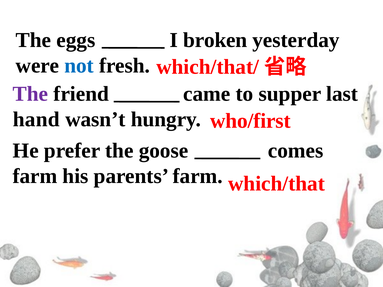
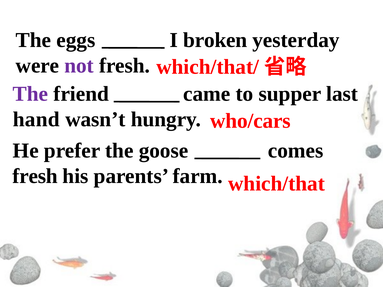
not colour: blue -> purple (79, 66)
who/first: who/first -> who/cars (250, 121)
farm: farm -> fresh (35, 176)
